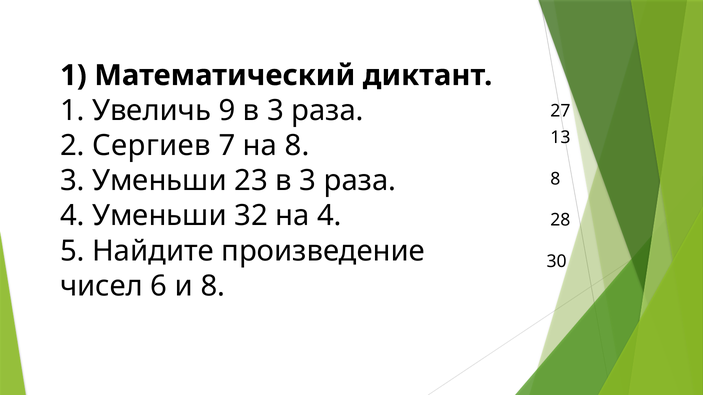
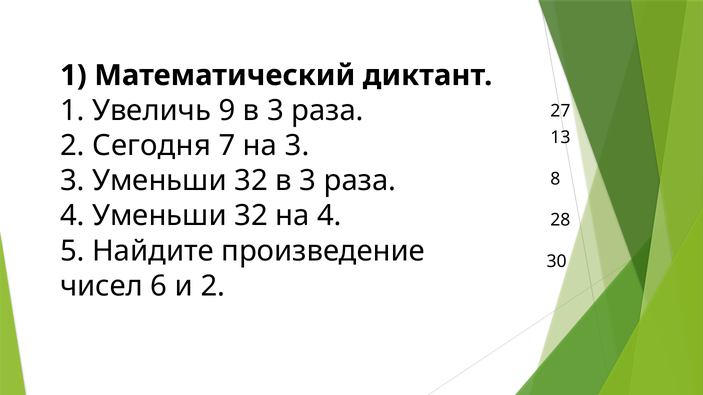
Сергиев: Сергиев -> Сегодня (152, 146)
на 8: 8 -> 3 (297, 146)
3 Уменьши 23: 23 -> 32 (251, 181)
и 8: 8 -> 2 (213, 286)
